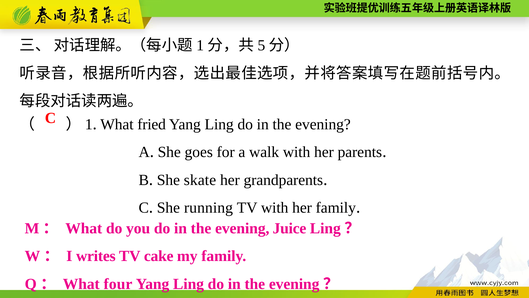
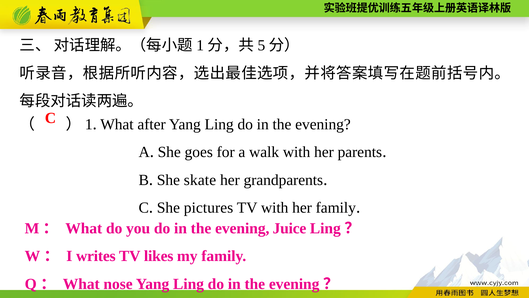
fried: fried -> after (152, 124)
running: running -> pictures (209, 208)
cake: cake -> likes (159, 256)
four: four -> nose (118, 284)
